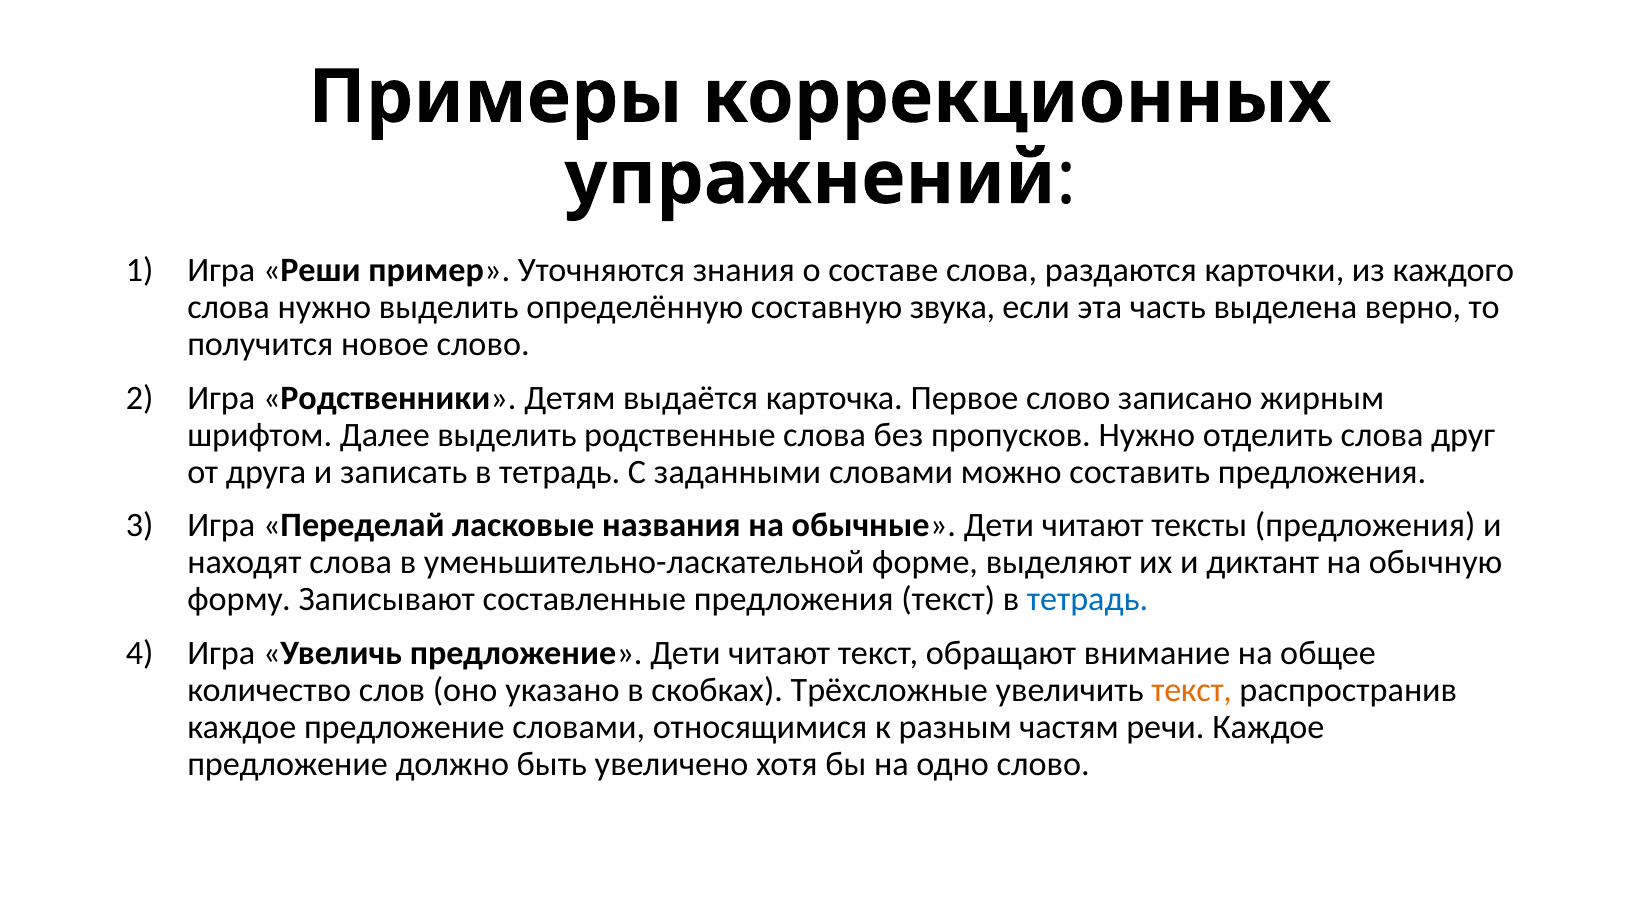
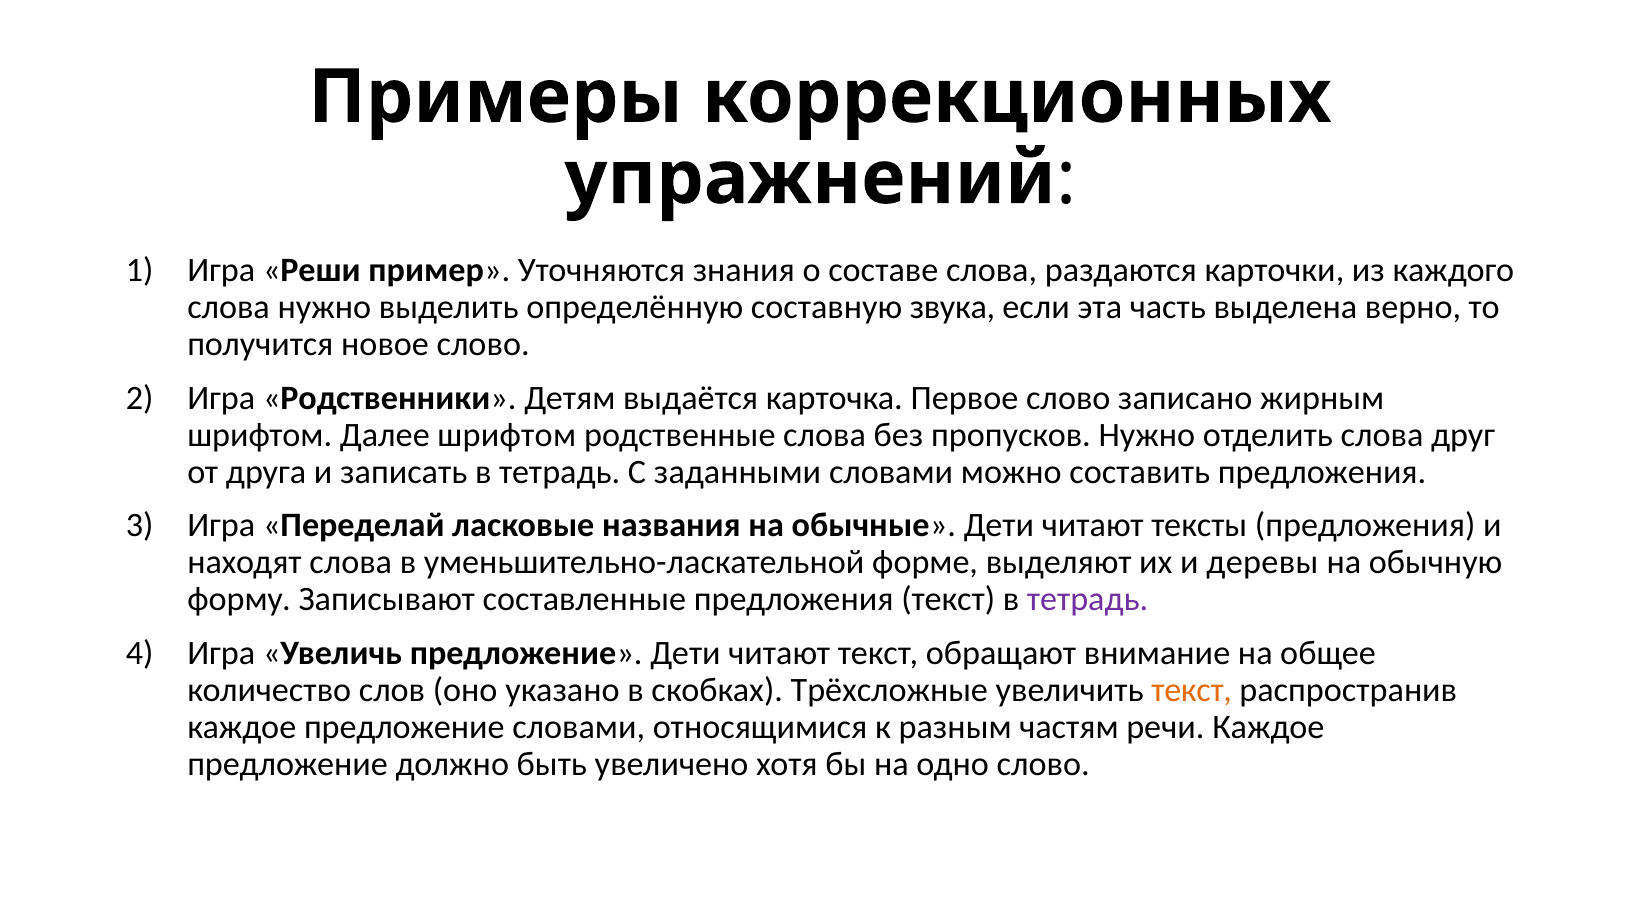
Далее выделить: выделить -> шрифтом (507, 435)
диктант: диктант -> деревы (1262, 563)
тетрадь colour: blue -> purple (1088, 599)
